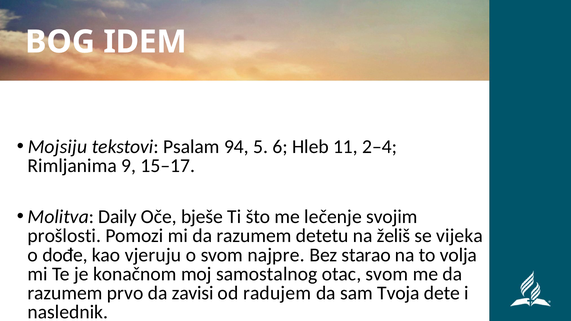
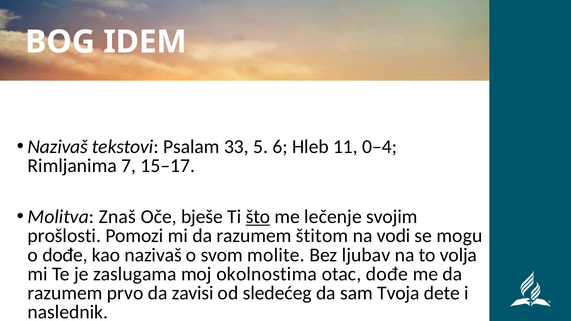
Mojsiju: Mojsiju -> Nazivaš (58, 147)
94: 94 -> 33 (236, 147)
2–4: 2–4 -> 0–4 (380, 147)
9: 9 -> 7 (129, 166)
Daily: Daily -> Znaš (117, 217)
što underline: none -> present (258, 217)
detetu: detetu -> štitom (322, 236)
želiš: želiš -> vodi (394, 236)
vijeka: vijeka -> mogu (459, 236)
kao vjeruju: vjeruju -> nazivaš (153, 255)
najpre: najpre -> molite (276, 255)
starao: starao -> ljubav (366, 255)
konačnom: konačnom -> zaslugama (135, 274)
samostalnog: samostalnog -> okolnostima (267, 274)
otac svom: svom -> dođe (387, 274)
radujem: radujem -> sledećeg (277, 293)
